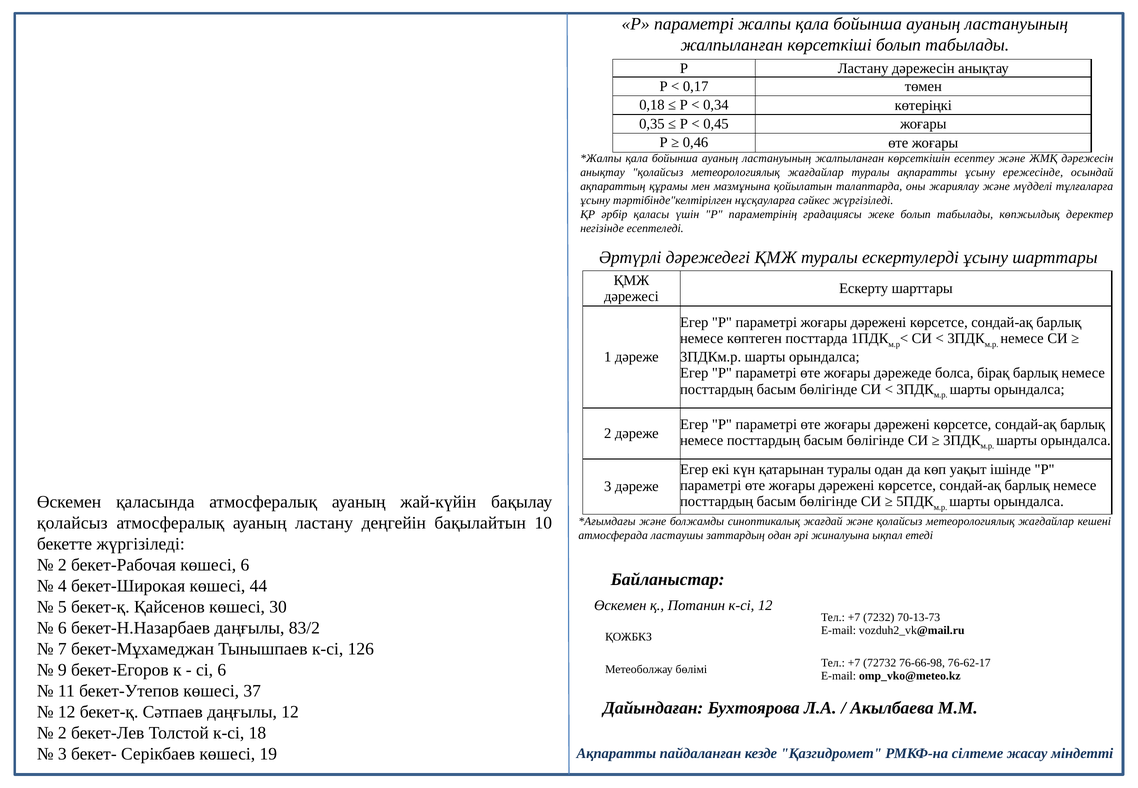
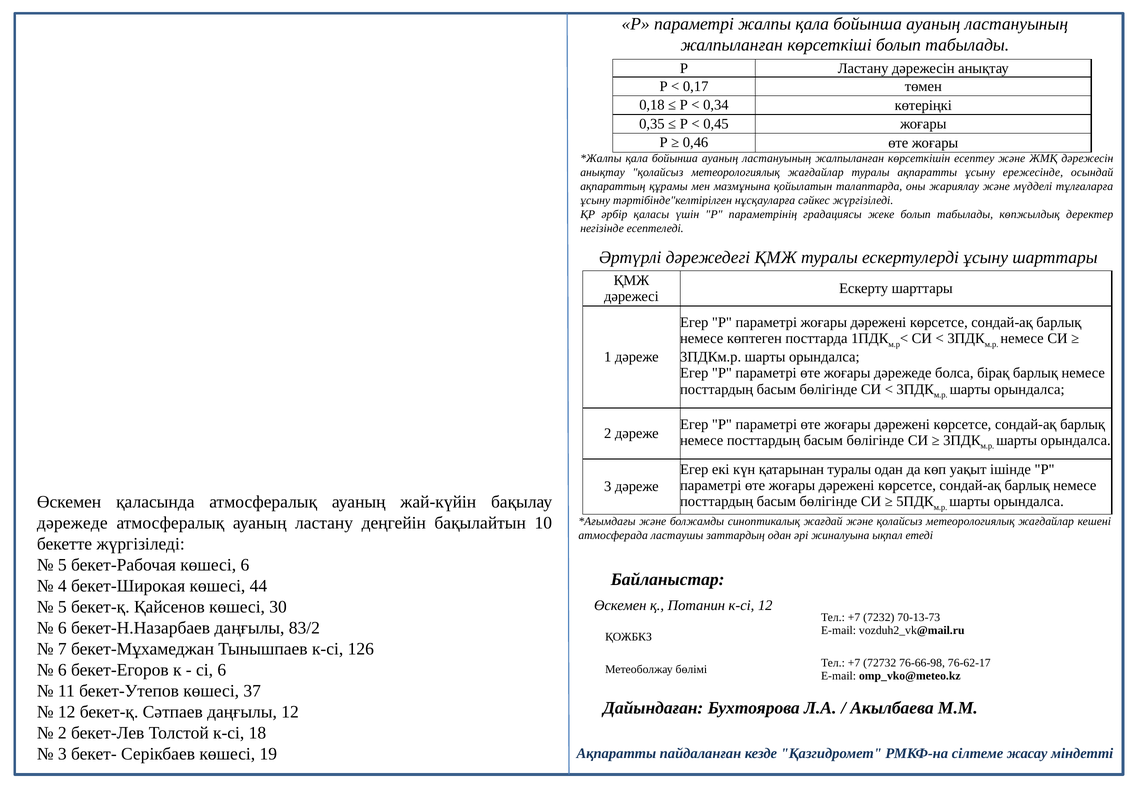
қолайсыз: қолайсыз -> дәрежеде (72, 523)
2: 2 -> 5 (62, 565)
9: 9 -> 6 (62, 670)
